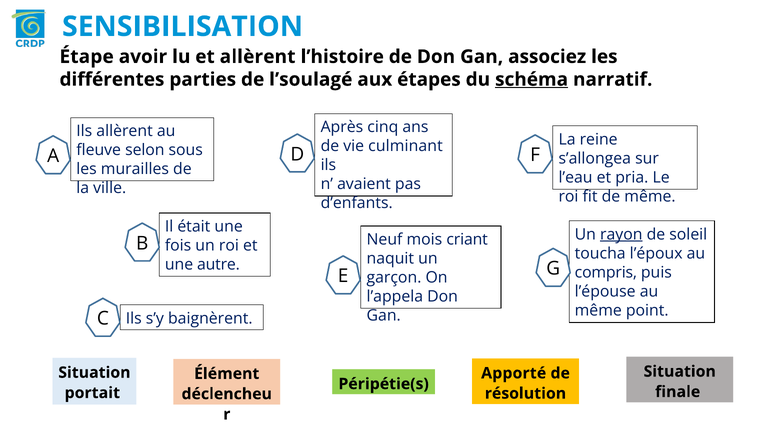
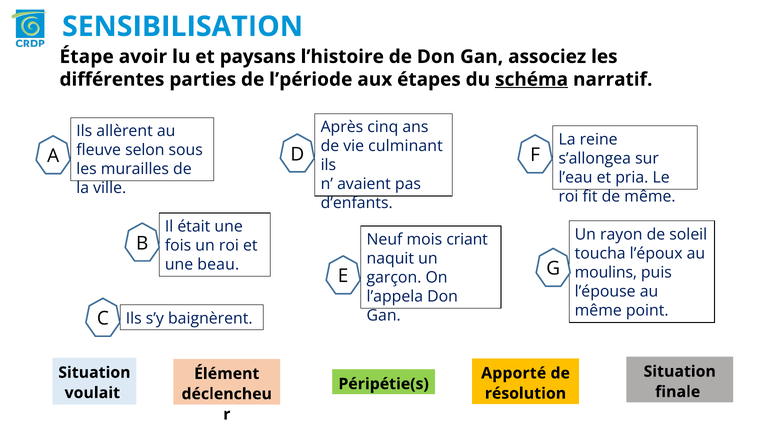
et allèrent: allèrent -> paysans (258, 57)
l’soulagé: l’soulagé -> l’période (311, 79)
rayon underline: present -> none (621, 234)
autre: autre -> beau (218, 264)
compris: compris -> moulins (606, 272)
portait: portait -> voulait (92, 393)
